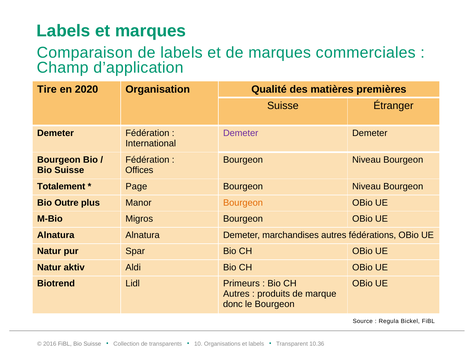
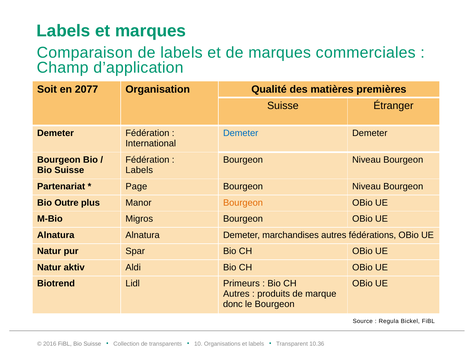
Tire: Tire -> Soit (47, 89)
2020: 2020 -> 2077 (87, 89)
Demeter colour: purple -> blue (241, 133)
Offices: Offices -> Labels (139, 170)
Totalement: Totalement -> Partenariat (61, 186)
